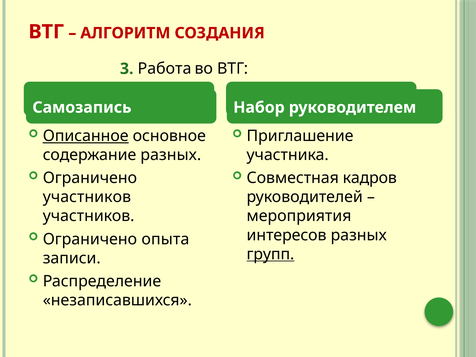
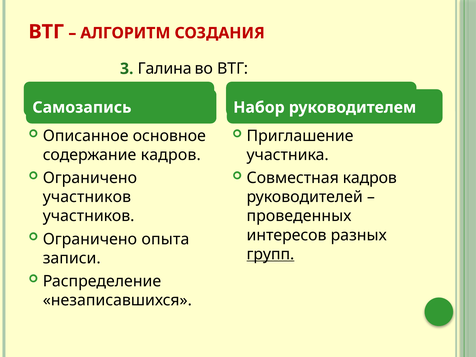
Работа: Работа -> Галина (165, 69)
Описанное underline: present -> none (86, 136)
содержание разных: разных -> кадров (171, 155)
мероприятия: мероприятия -> проведенных (299, 216)
